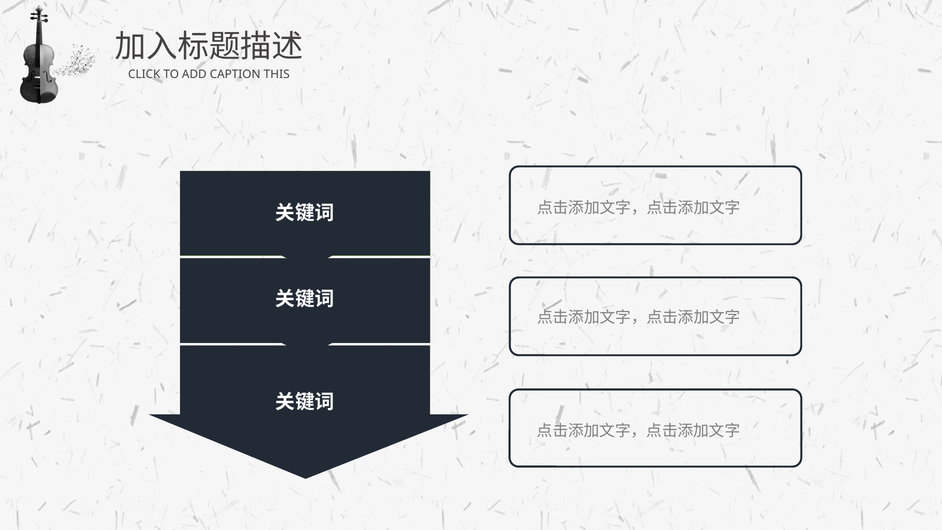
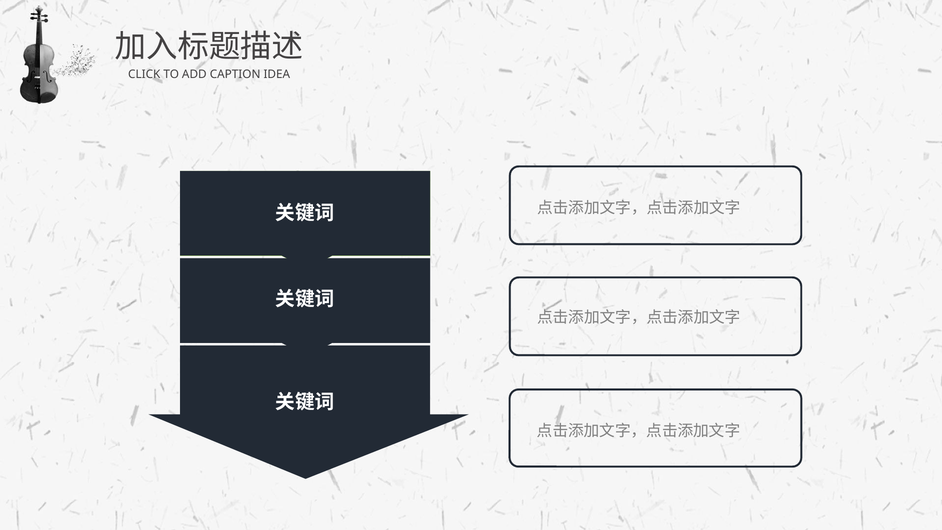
THIS: THIS -> IDEA (277, 74)
